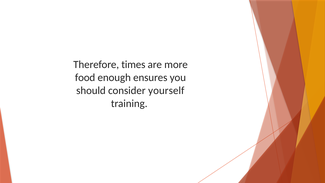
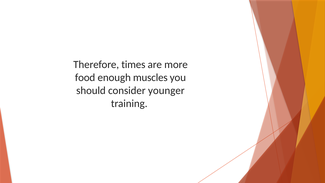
ensures: ensures -> muscles (150, 77)
yourself: yourself -> younger (166, 90)
